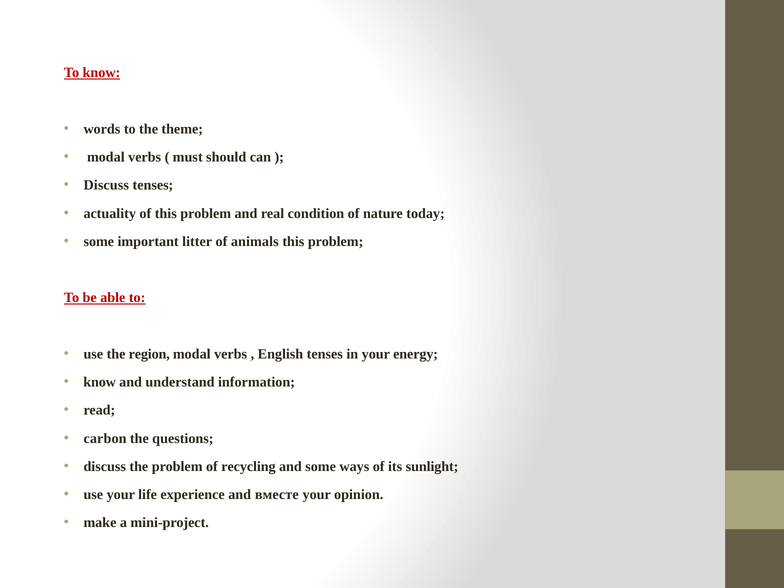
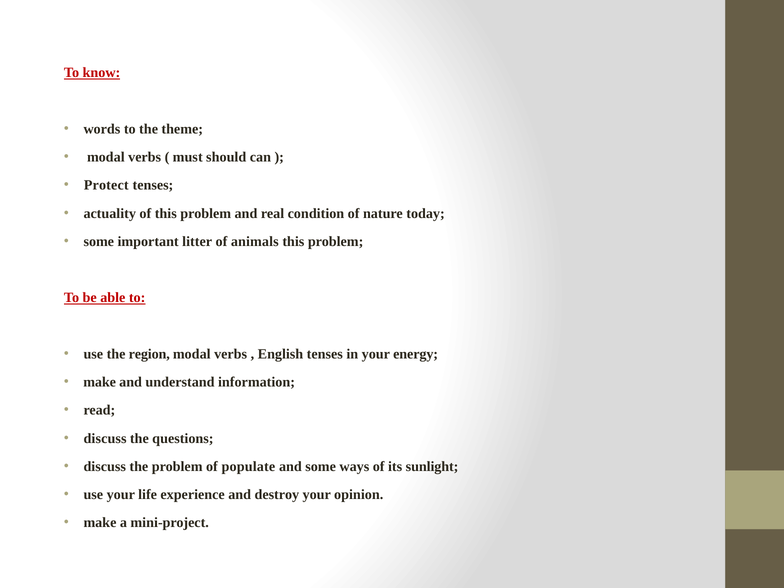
Discuss: Discuss -> Protect (106, 185)
know: know -> make (100, 382)
carbon: carbon -> discuss (105, 438)
recycling: recycling -> populate (248, 466)
вместе: вместе -> destroy (277, 495)
